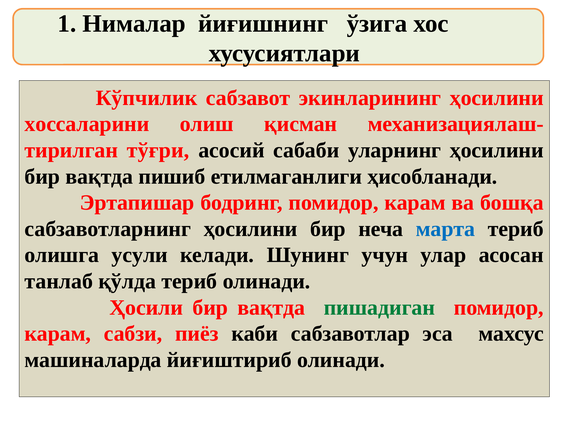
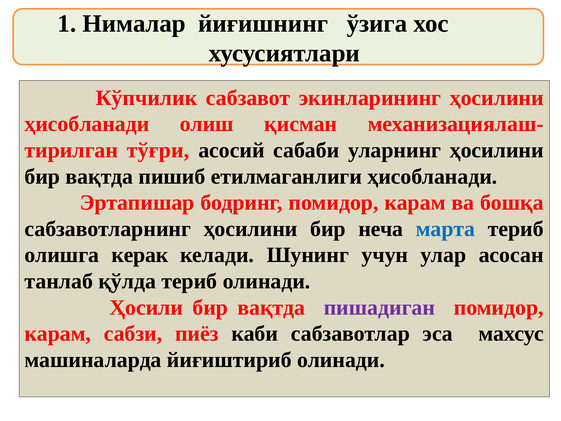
хоссаларини: хоссаларини -> ҳисобланади (87, 124)
усули: усули -> керак (140, 255)
пишадиган colour: green -> purple (379, 307)
